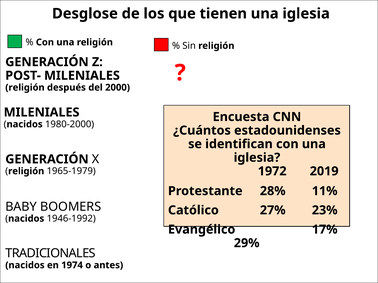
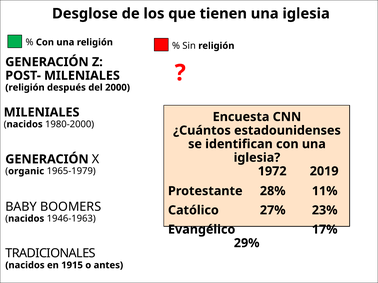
religión: religión -> organic (26, 171)
1946-1992: 1946-1992 -> 1946-1963 (71, 219)
1974: 1974 -> 1915 (72, 266)
